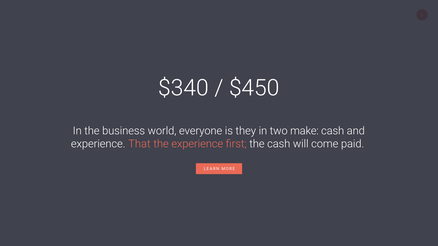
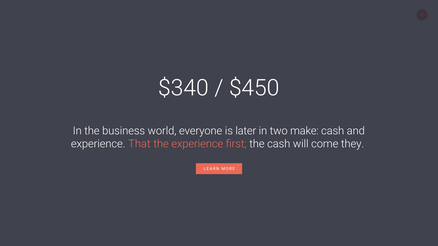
they: they -> later (246, 131)
paid: paid -> they (353, 144)
